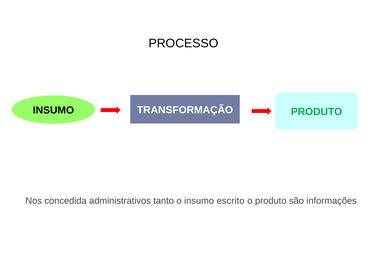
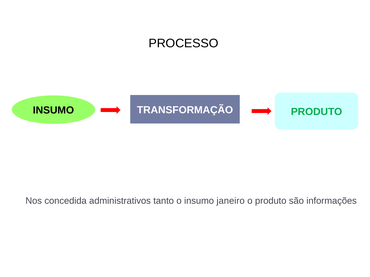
escrito: escrito -> janeiro (231, 201)
